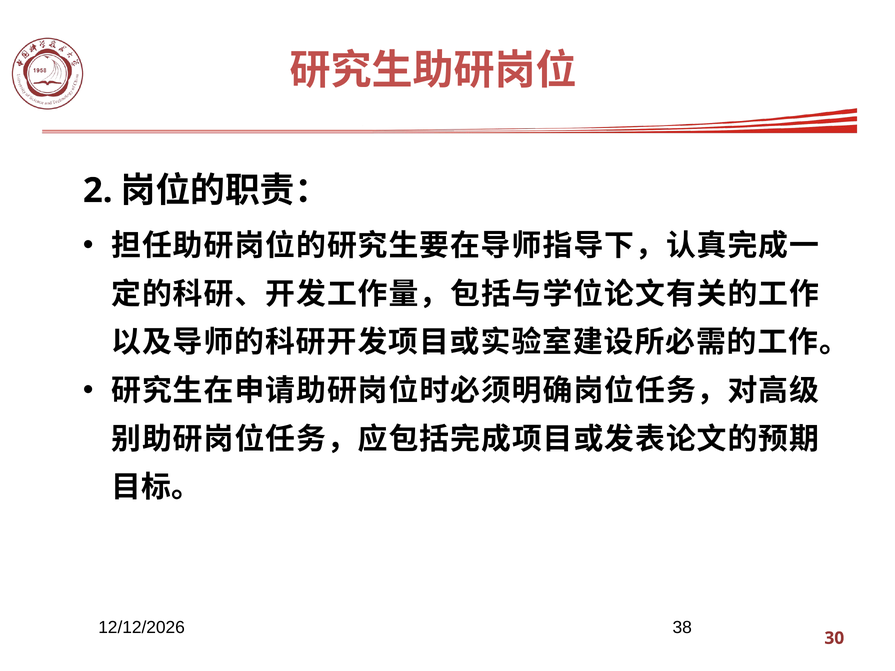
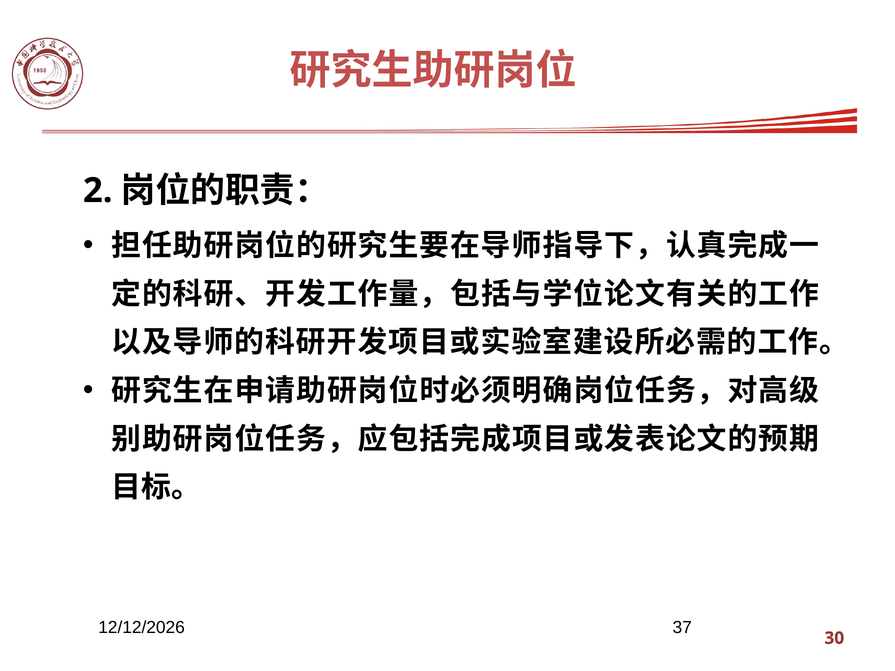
38: 38 -> 37 (682, 628)
